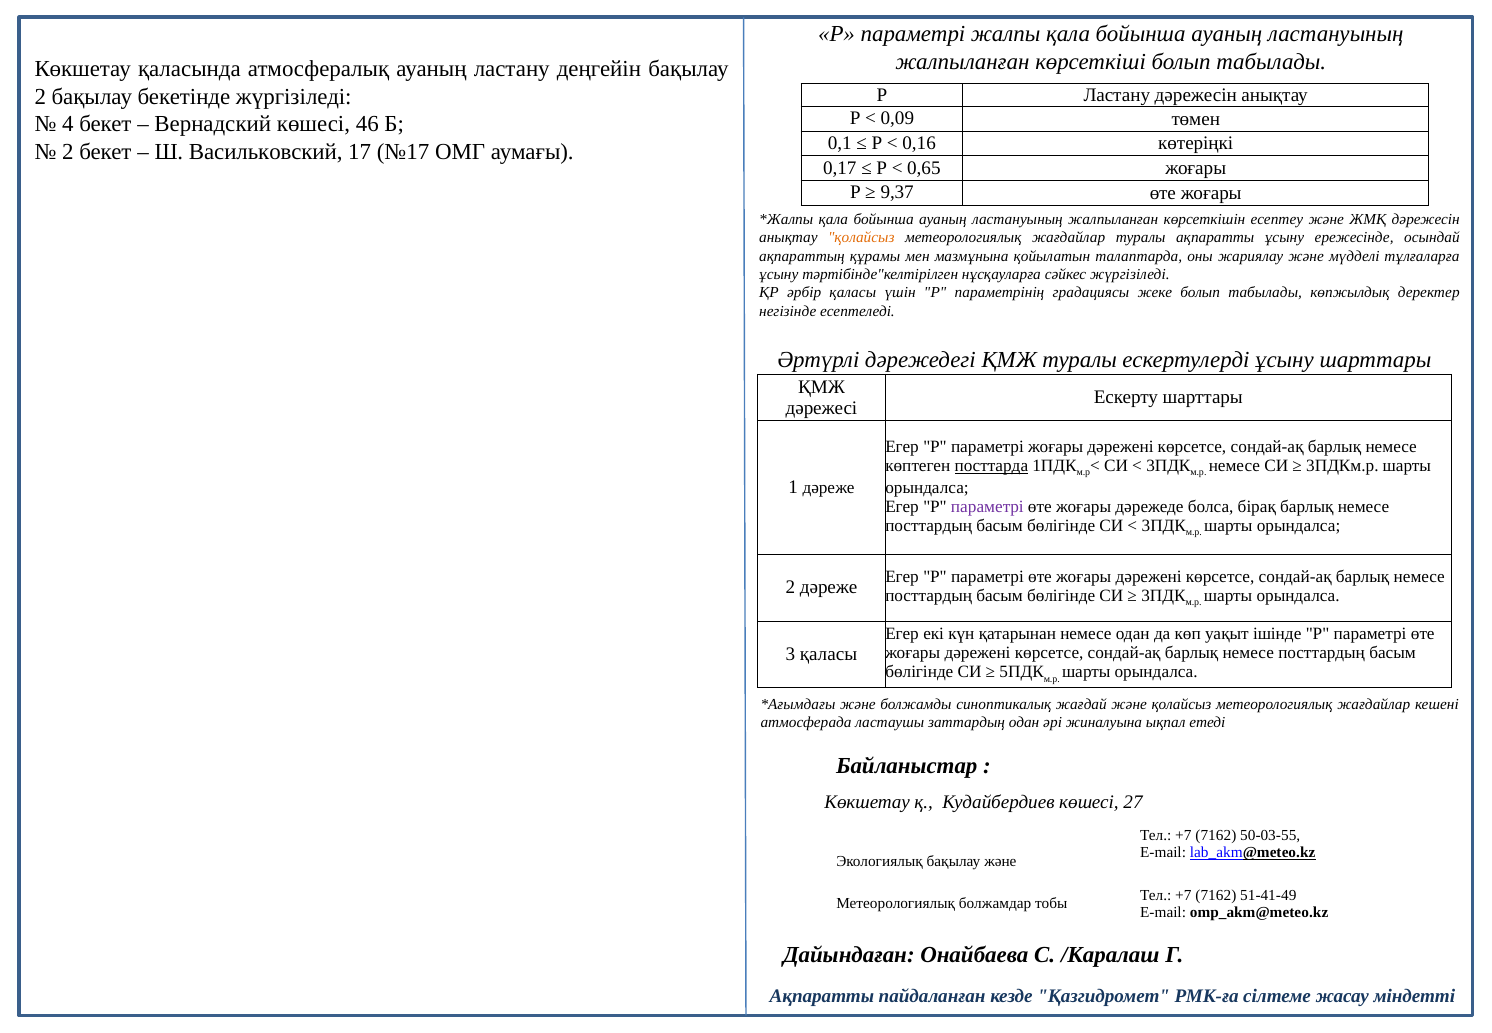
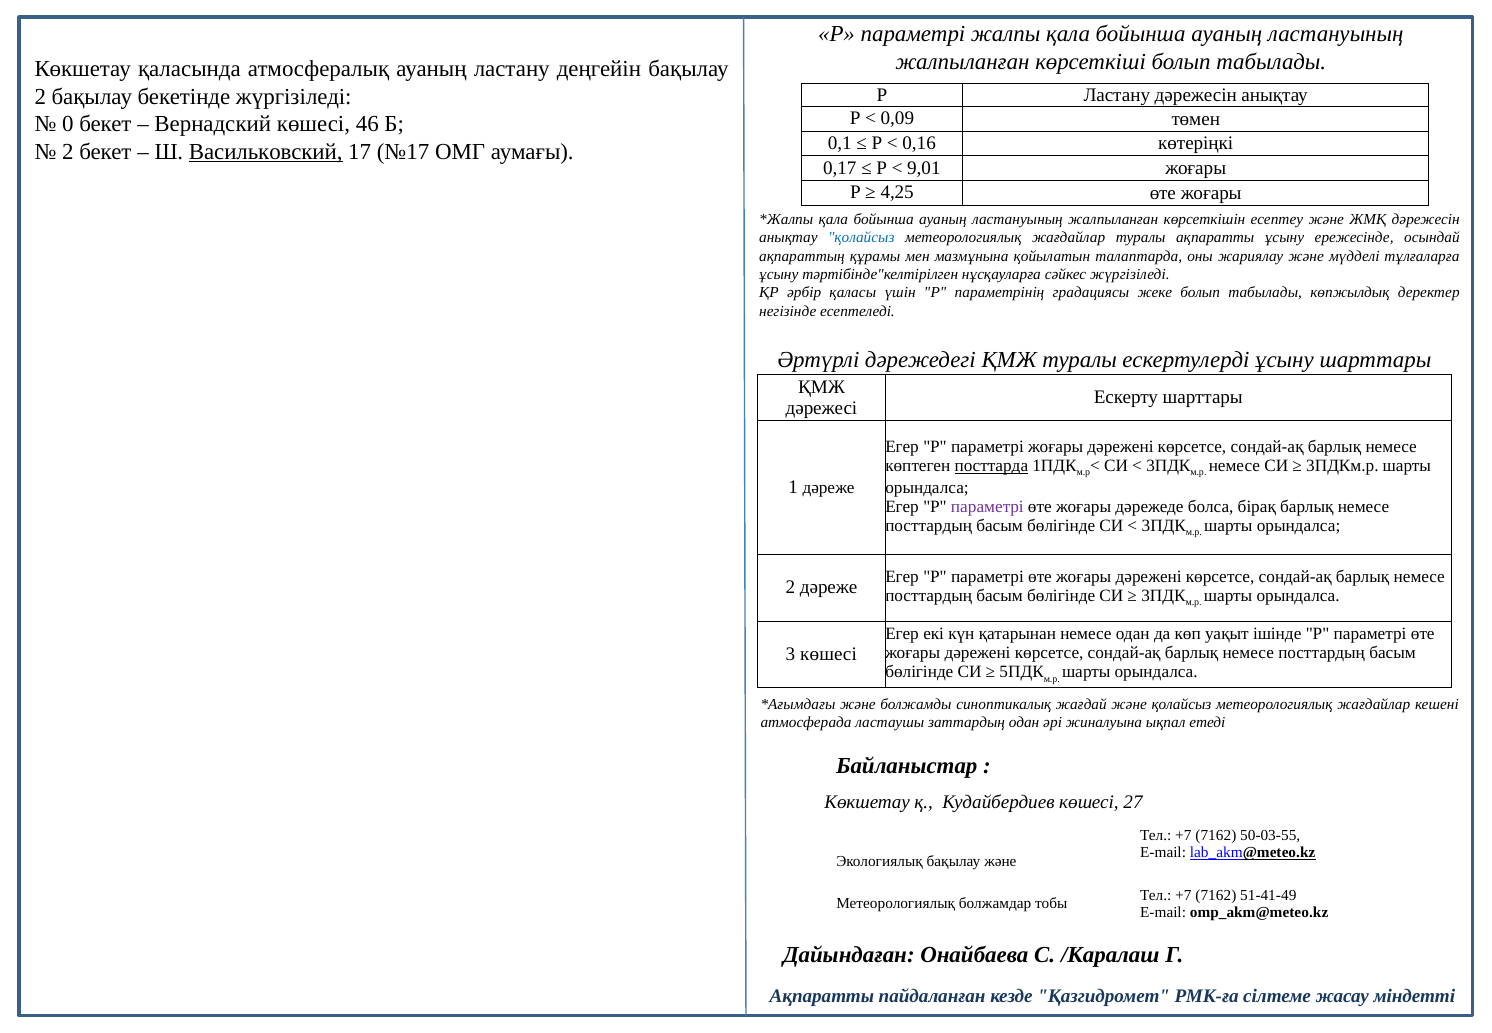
4: 4 -> 0 (68, 124)
Васильковский underline: none -> present (266, 152)
0,65: 0,65 -> 9,01 (924, 168)
9,37: 9,37 -> 4,25 (897, 193)
қолайсыз colour: orange -> blue (861, 238)
3 қаласы: қаласы -> көшесі (828, 654)
